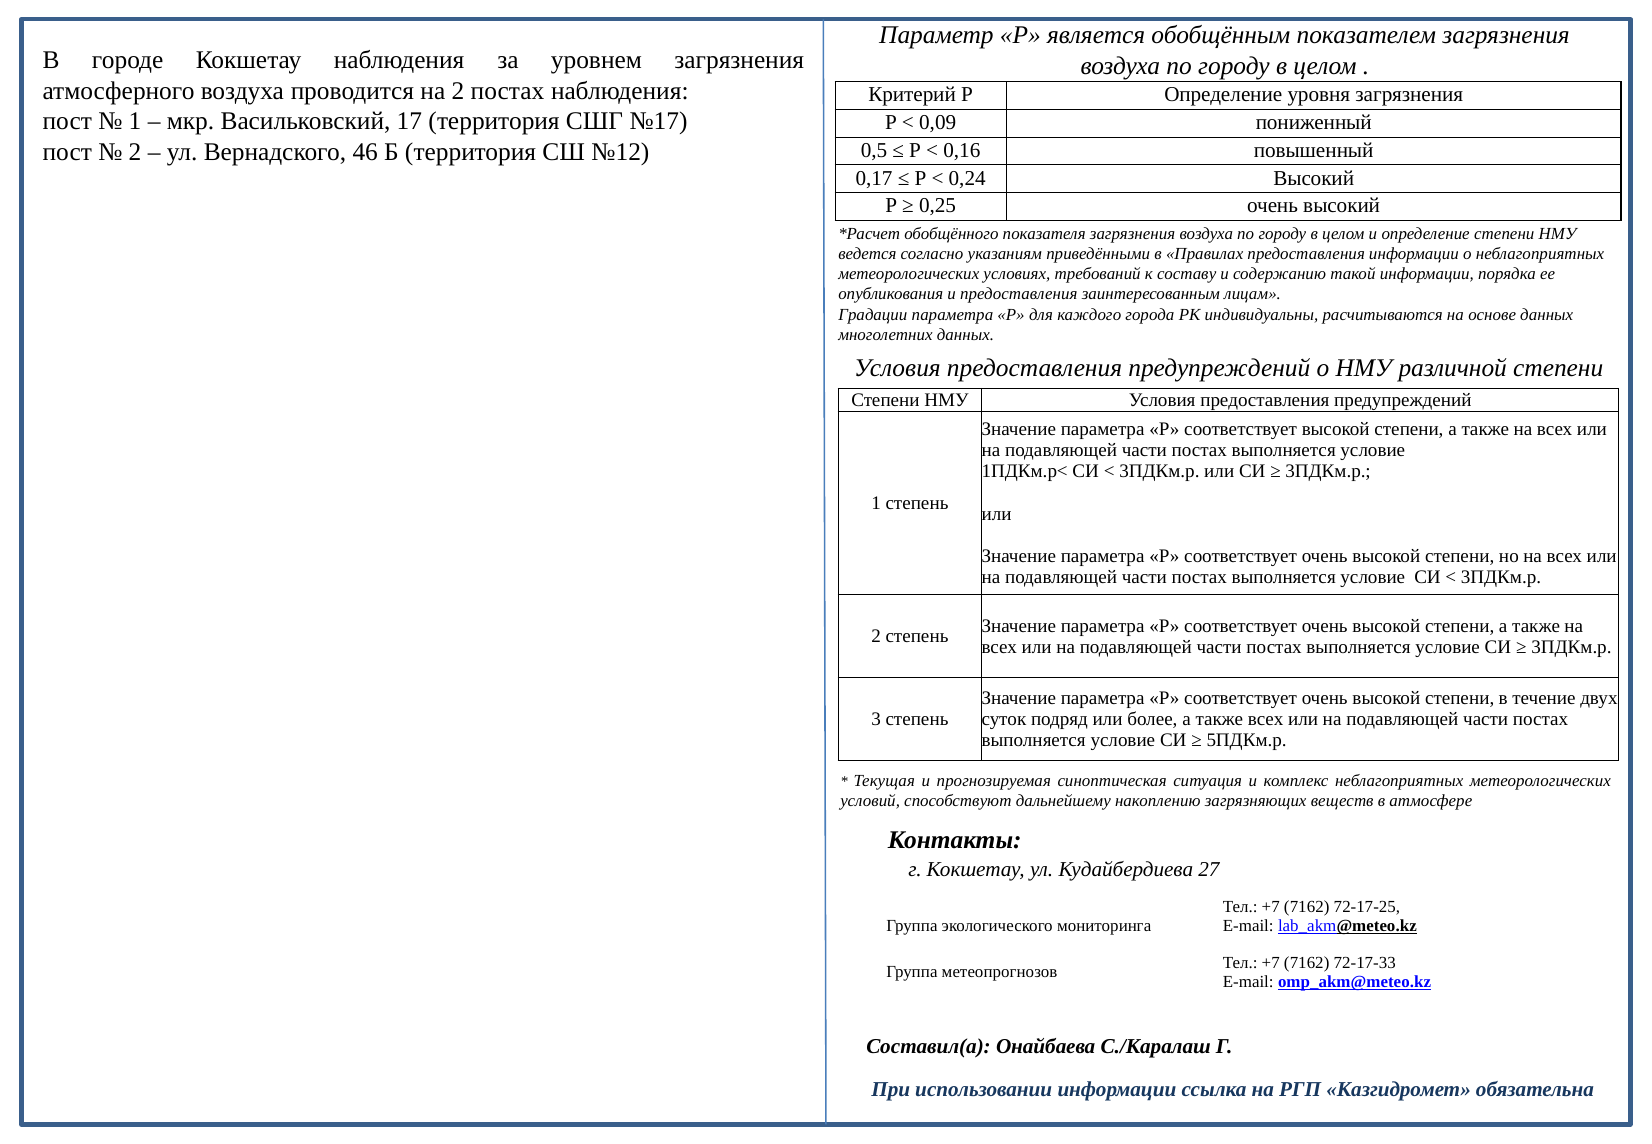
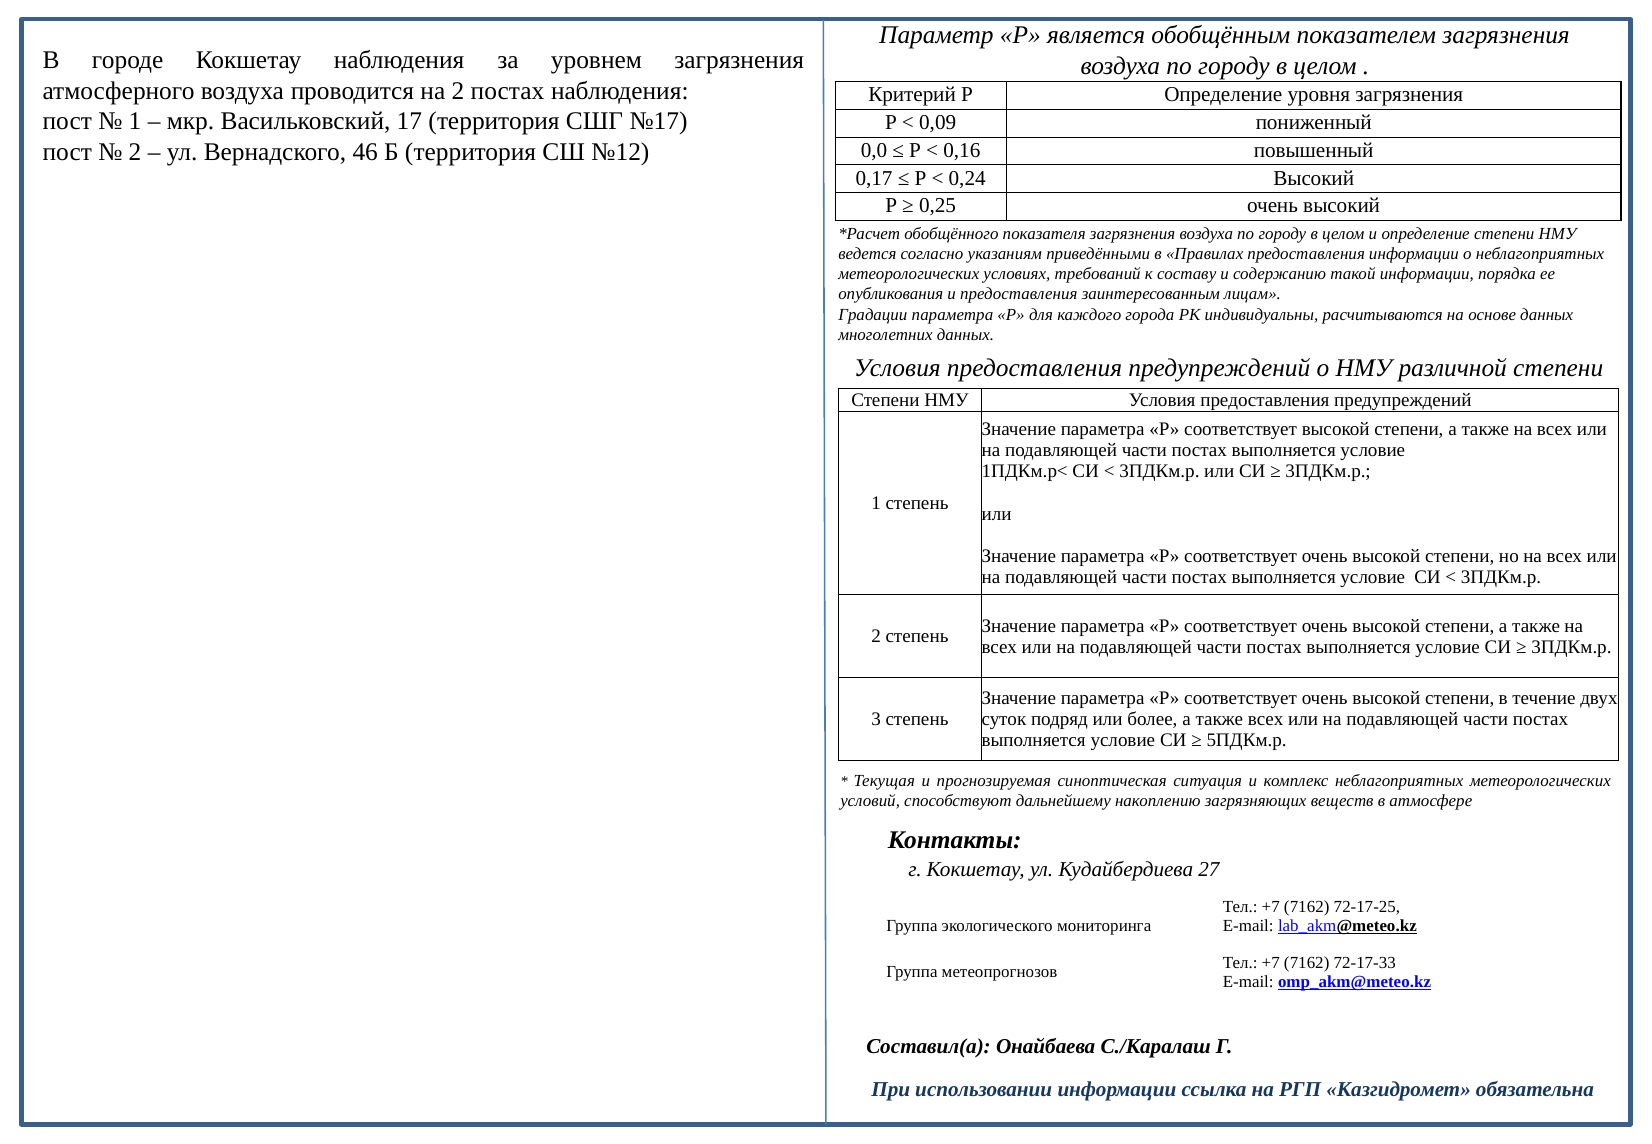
0,5: 0,5 -> 0,0 (874, 150)
